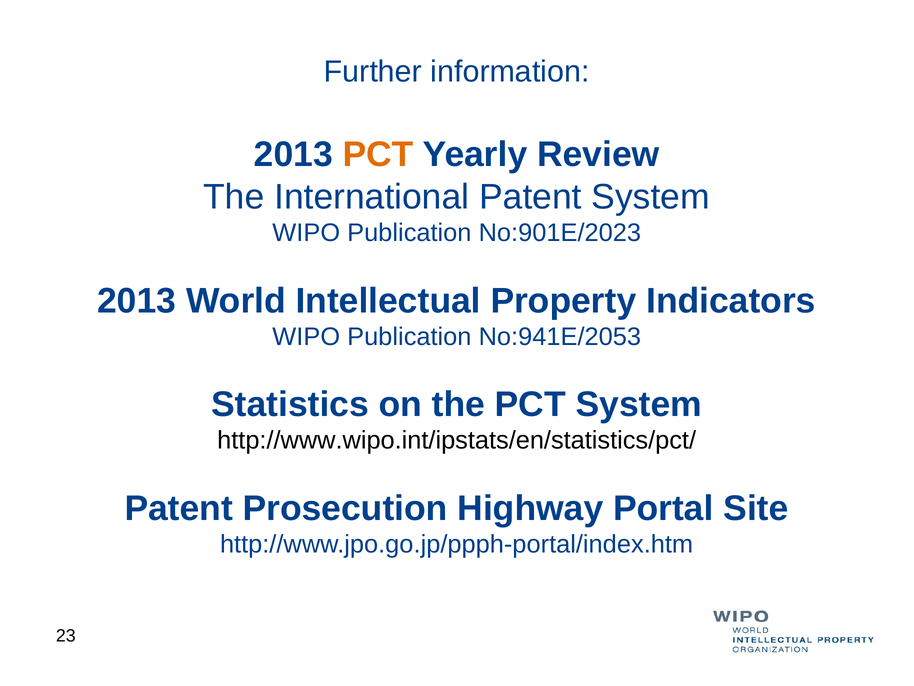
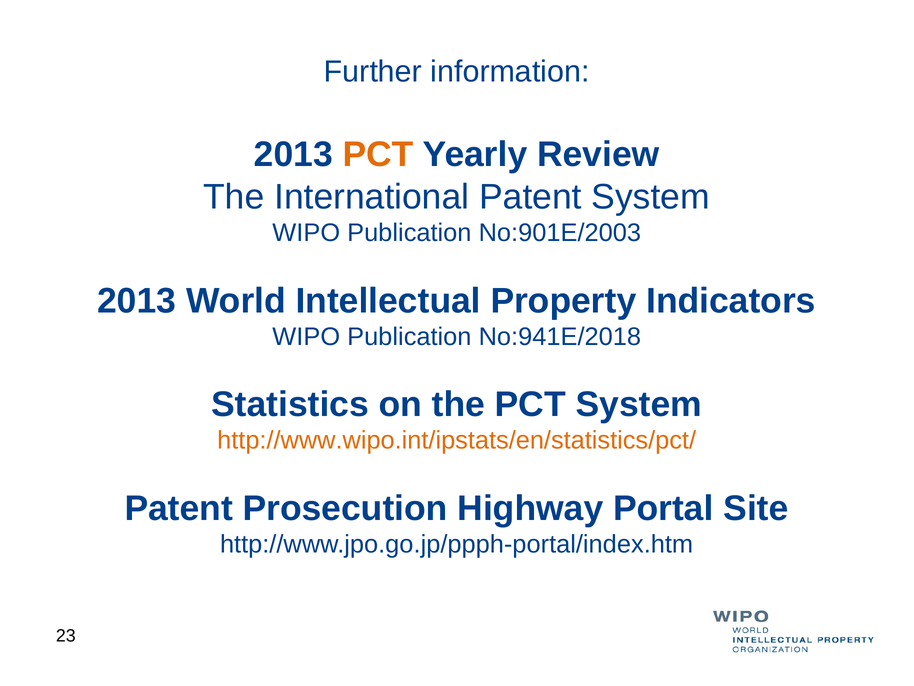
No:901E/2023: No:901E/2023 -> No:901E/2003 (560, 233)
No:941E/2053: No:941E/2053 -> No:941E/2018 (560, 337)
http://www.wipo.int/ipstats/en/statistics/pct/ colour: black -> orange (457, 440)
